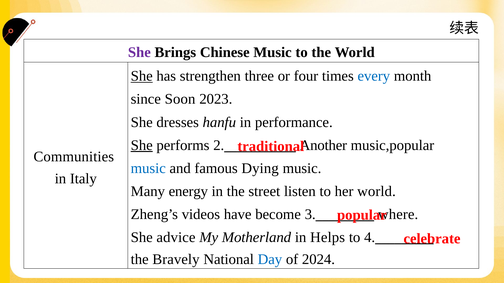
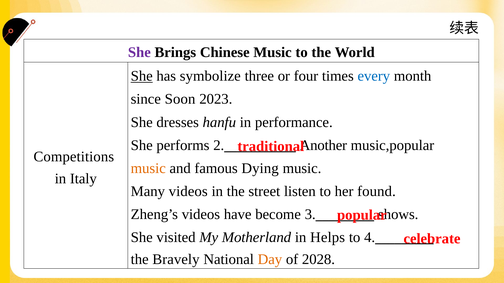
strengthen: strengthen -> symbolize (210, 76)
She underline: present -> none (142, 145)
Communities: Communities -> Competitions (74, 157)
music colour: blue -> orange (148, 169)
Many energy: energy -> videos (188, 192)
her world: world -> found (376, 192)
where: where -> shows (398, 215)
advice: advice -> visited (176, 238)
Day colour: blue -> orange (270, 260)
2024: 2024 -> 2028 (318, 260)
